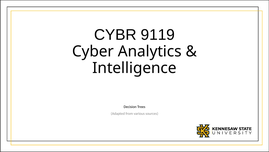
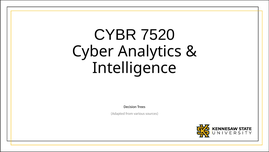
9119: 9119 -> 7520 (158, 35)
